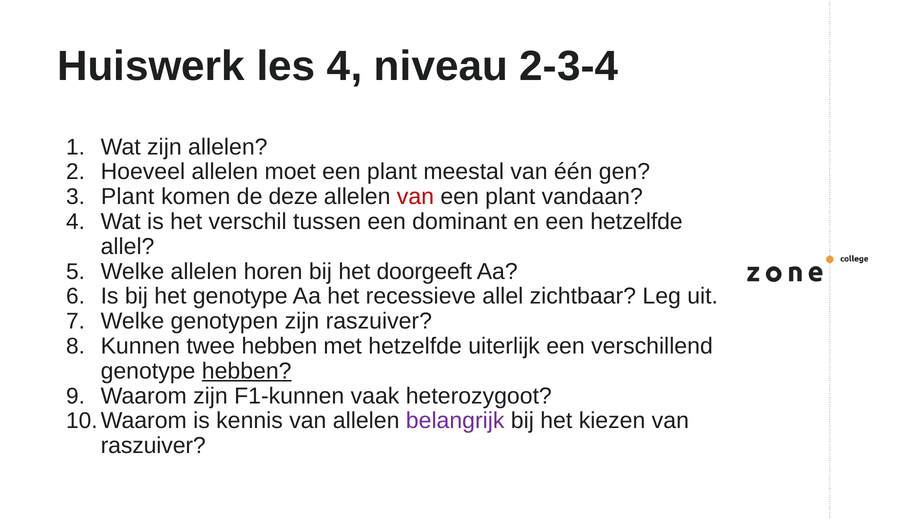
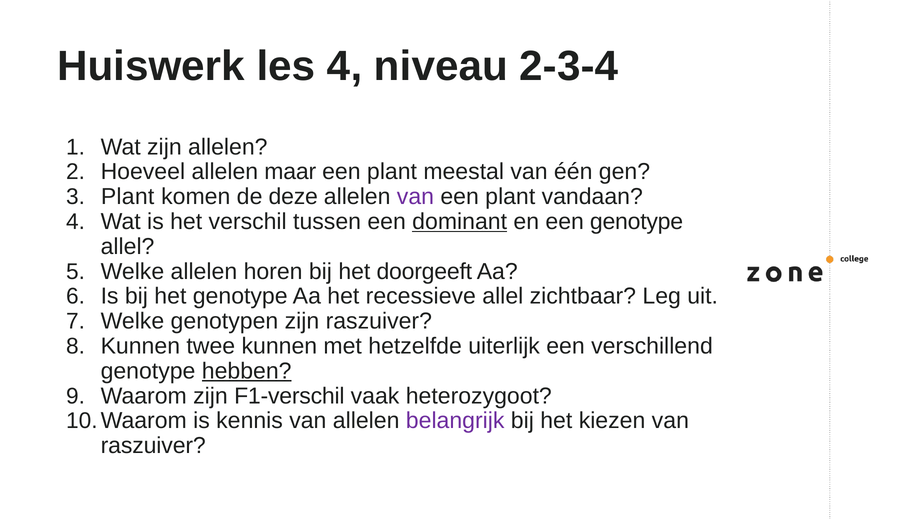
moet: moet -> maar (290, 172)
van colour: red -> purple (415, 197)
dominant underline: none -> present (460, 221)
een hetzelfde: hetzelfde -> genotype (637, 221)
twee hebben: hebben -> kunnen (279, 346)
F1-kunnen: F1-kunnen -> F1-verschil (289, 396)
